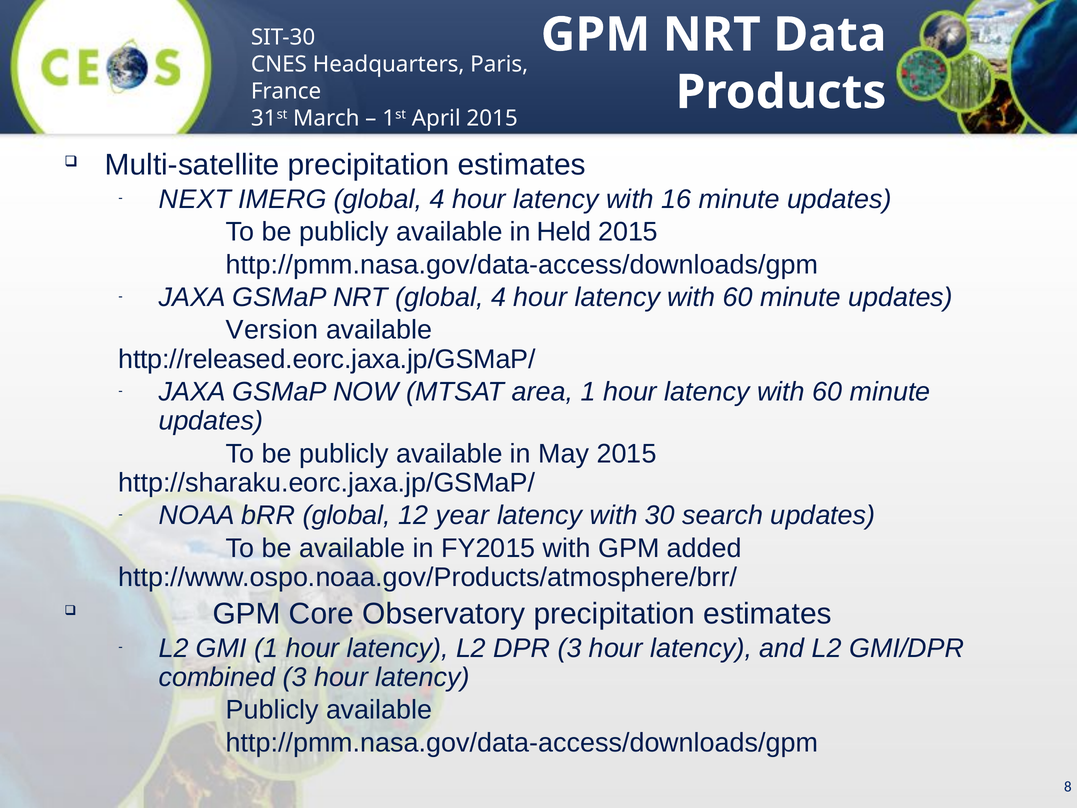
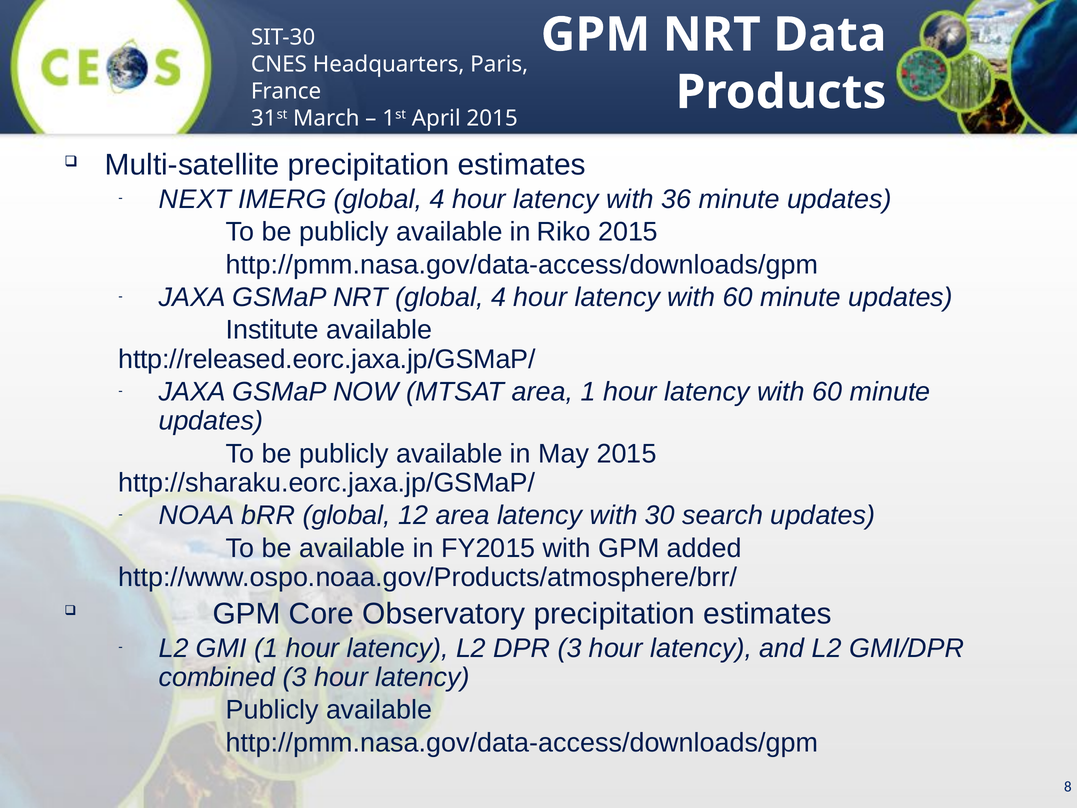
16: 16 -> 36 (676, 199)
Held: Held -> Riko (564, 232)
Version: Version -> Institute (272, 330)
12 year: year -> area (463, 515)
